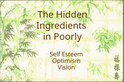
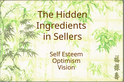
Poorly: Poorly -> Sellers (68, 37)
